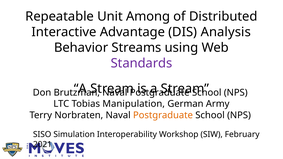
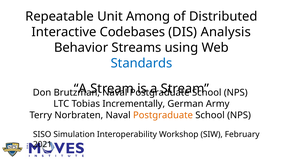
Advantage: Advantage -> Codebases (132, 32)
Standards colour: purple -> blue (141, 63)
Manipulation: Manipulation -> Incrementally (134, 104)
